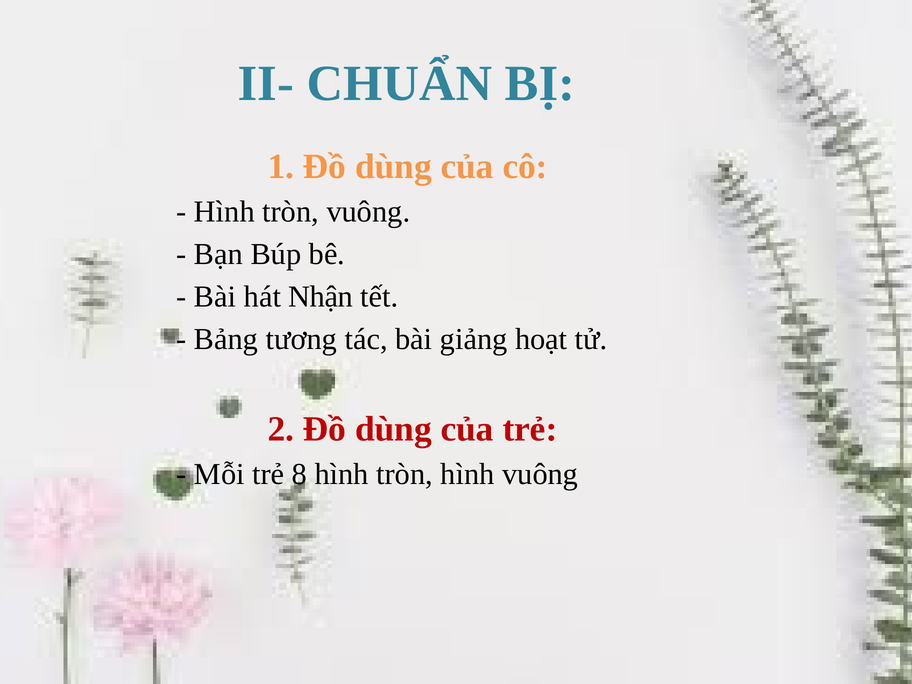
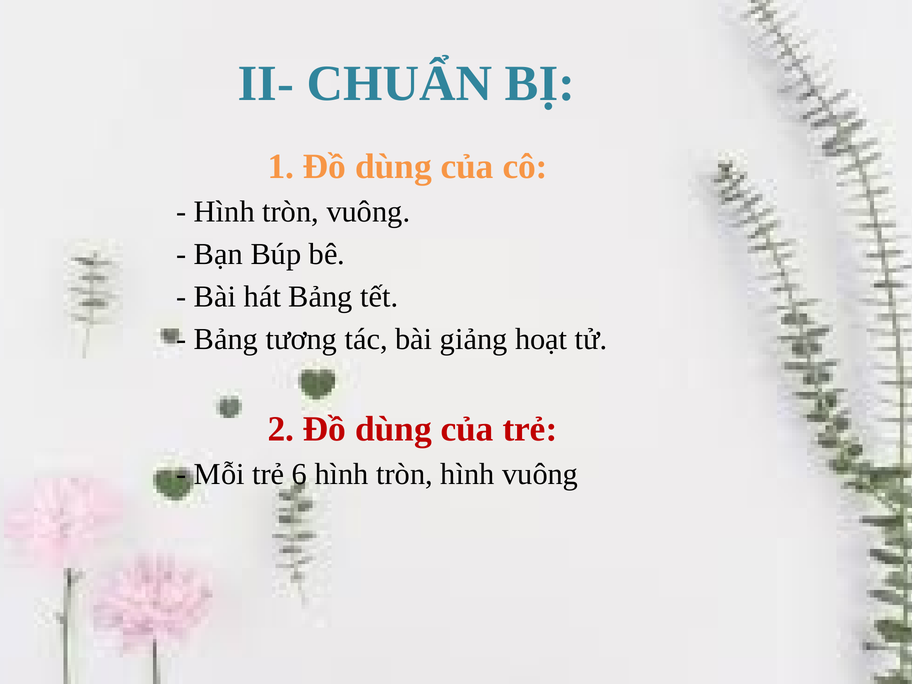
hát Nhận: Nhận -> Bảng (321, 297)
8: 8 -> 6 (299, 474)
